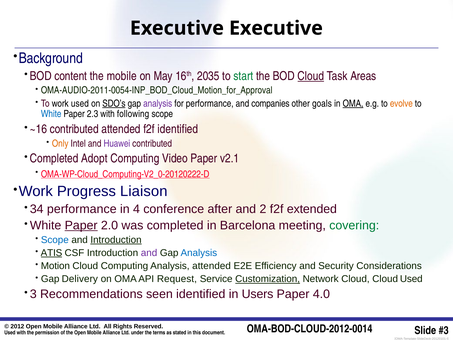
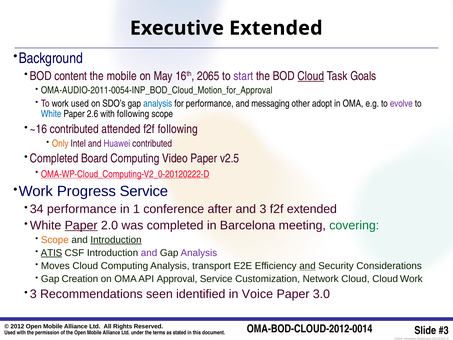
Executive Executive: Executive -> Extended (276, 28)
2035: 2035 -> 2065 (208, 76)
start colour: green -> purple (243, 76)
Areas: Areas -> Goals (363, 76)
SDO’s underline: present -> none (114, 103)
analysis colour: purple -> blue (158, 103)
companies: companies -> messaging (270, 103)
goals: goals -> adopt (322, 103)
OMA underline: present -> none (353, 103)
evolve colour: orange -> purple (401, 103)
2.3: 2.3 -> 2.6 (93, 114)
f2f identified: identified -> following (178, 129)
Adopt: Adopt -> Board (94, 158)
v2.1: v2.1 -> v2.5 (230, 158)
Progress Liaison: Liaison -> Service (144, 191)
4: 4 -> 1 (136, 209)
2: 2 -> 3 (263, 209)
Scope colour: blue -> orange (55, 240)
Analysis colour: blue -> purple (199, 253)
Motion: Motion -> Moves (55, 266)
Analysis attended: attended -> transport (212, 266)
and underline: none -> present (307, 266)
Delivery: Delivery -> Creation (80, 279)
Request: Request -> Approval (177, 279)
Customization underline: present -> none (268, 279)
Cloud Used: Used -> Work (411, 279)
Users: Users -> Voice (257, 294)
4.0: 4.0 -> 3.0 (321, 294)
